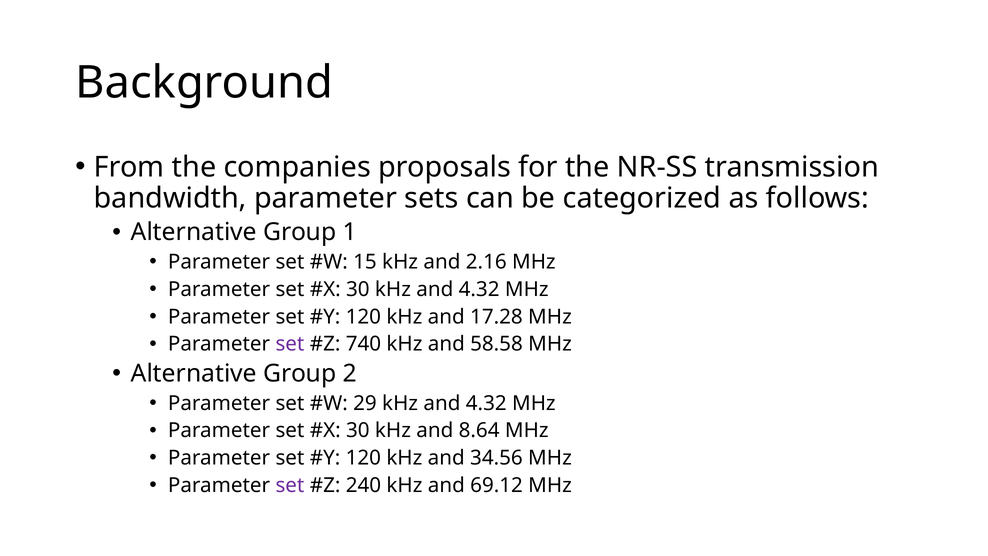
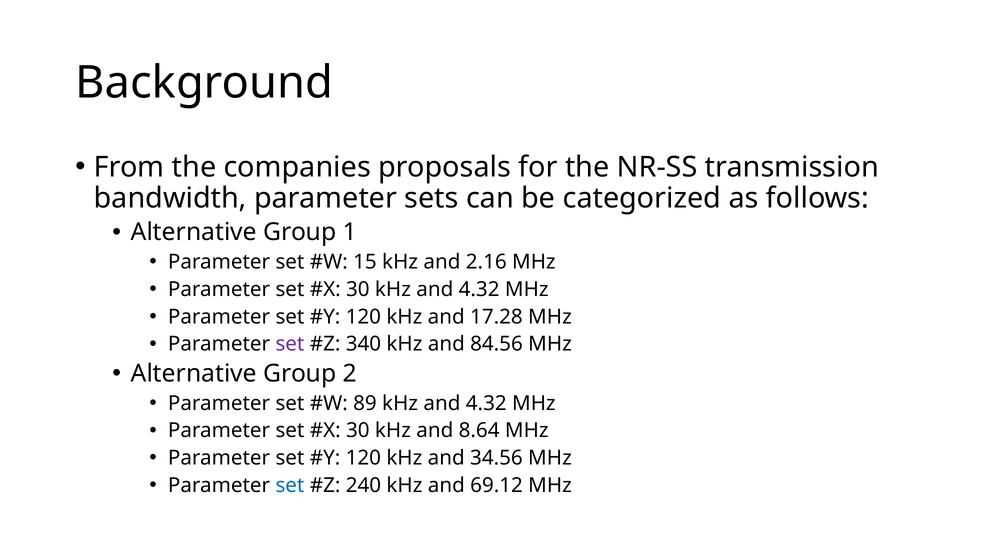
740: 740 -> 340 (363, 344)
58.58: 58.58 -> 84.56 (496, 344)
29: 29 -> 89 (365, 403)
set colour: purple -> blue (290, 485)
